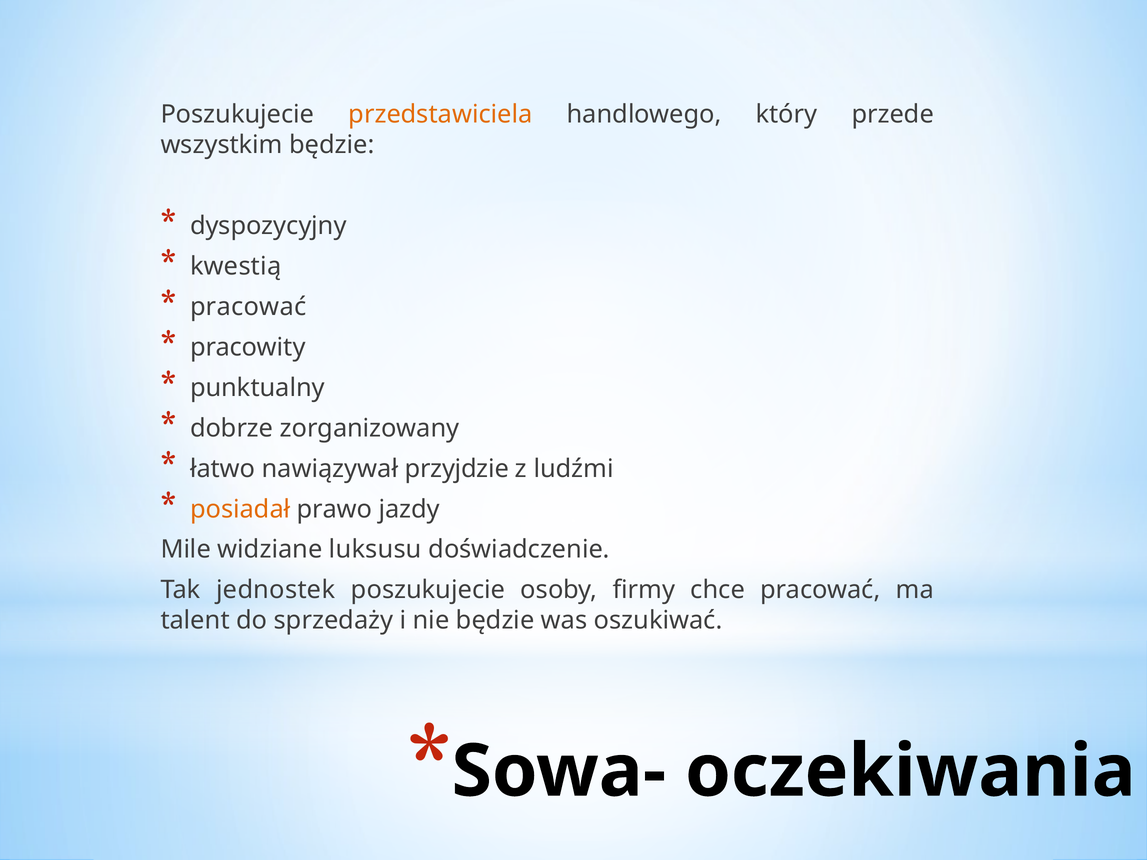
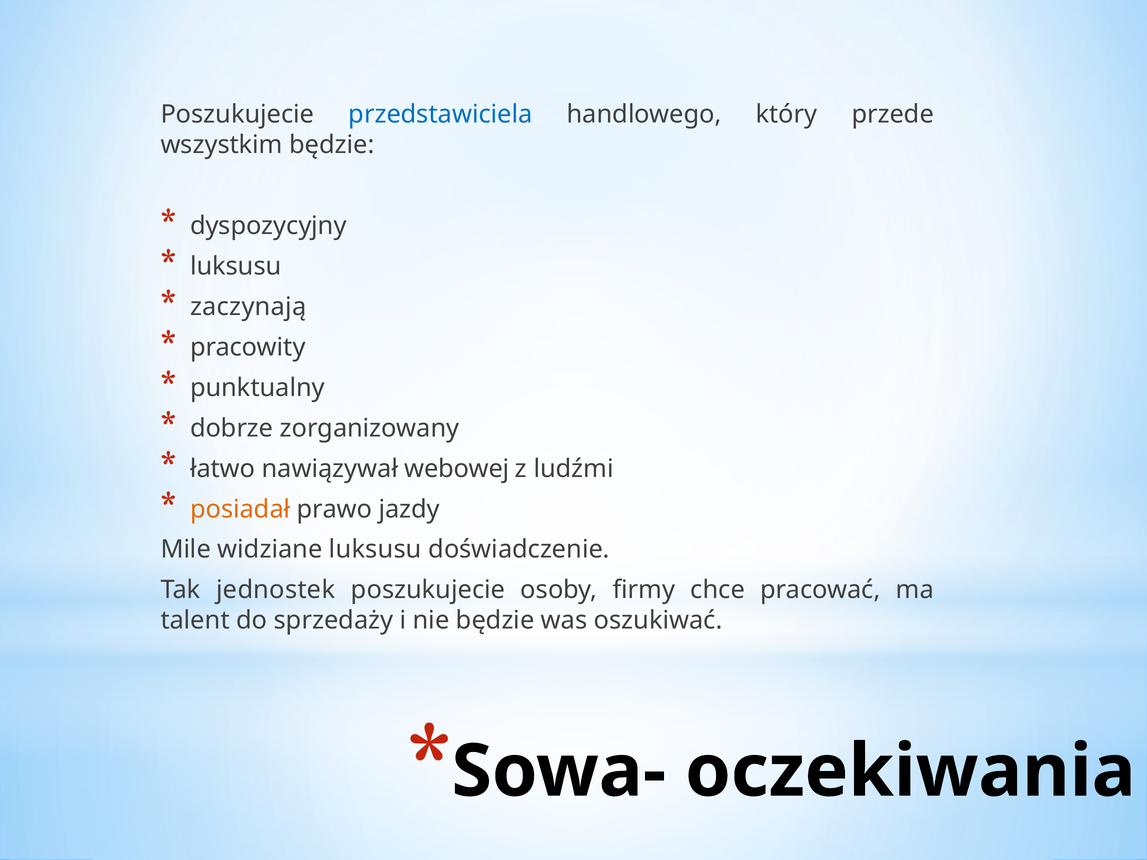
przedstawiciela colour: orange -> blue (440, 115)
kwestią: kwestią -> luksusu (236, 267)
pracować: pracować -> zaczynają (248, 307)
przyjdzie: przyjdzie -> webowej (457, 469)
